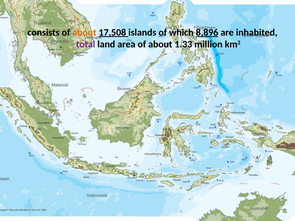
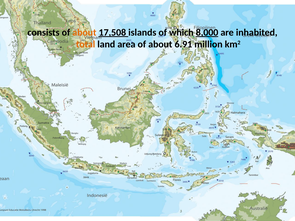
8,896: 8,896 -> 8,000 (207, 32)
total colour: purple -> orange (86, 44)
1.33: 1.33 -> 6.91 (183, 44)
